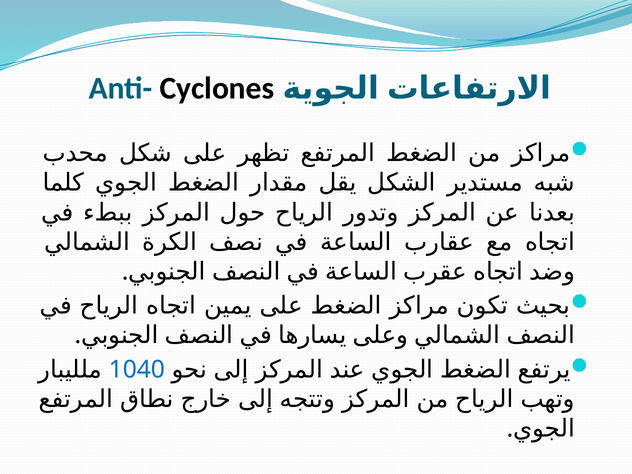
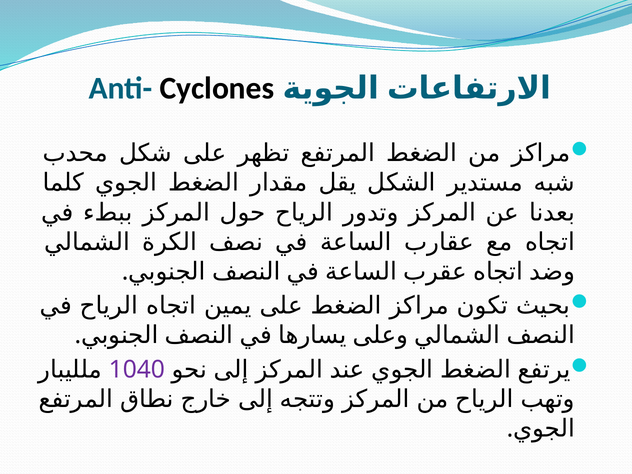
1040 colour: blue -> purple (137, 370)
